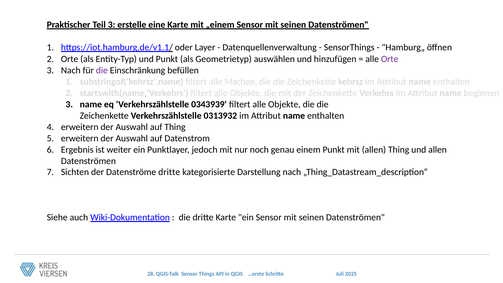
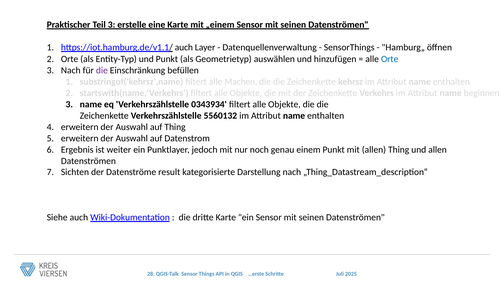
https://iot.hamburg.de/v1.1/ oder: oder -> auch (184, 47)
Orte colour: purple -> blue (390, 59)
0343939: 0343939 -> 0343934 (209, 104)
0313932: 0313932 -> 5560132 (220, 116)
Datenströme dritte: dritte -> result (169, 172)
